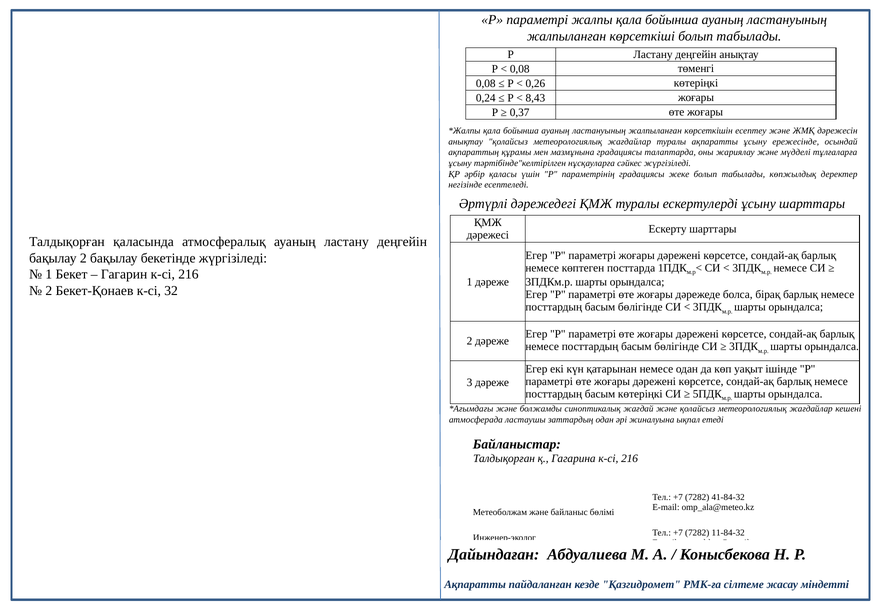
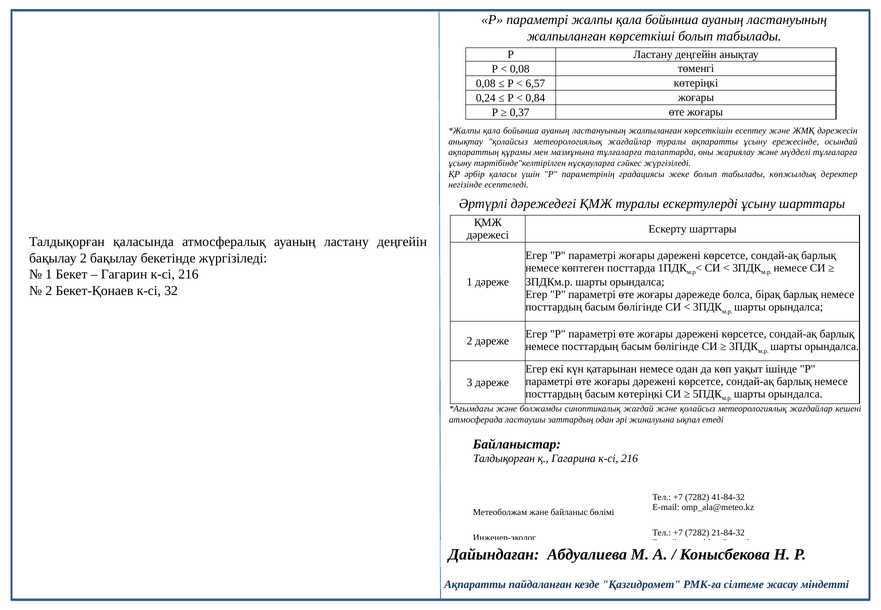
0,26: 0,26 -> 6,57 (535, 83)
8,43: 8,43 -> 0,84 (535, 98)
мазмұнына градациясы: градациясы -> тұлғаларға (619, 152)
11-84-32: 11-84-32 -> 21-84-32 (728, 532)
